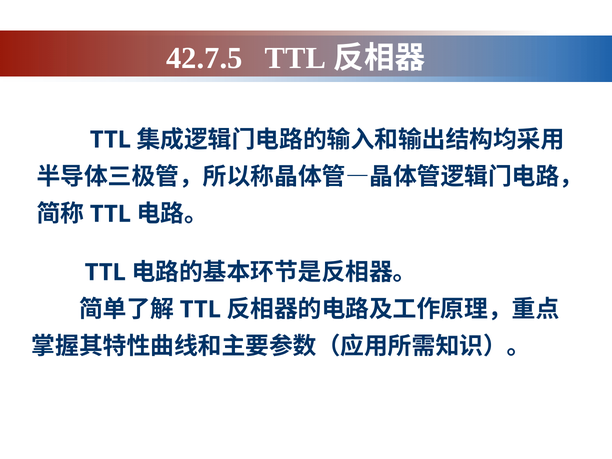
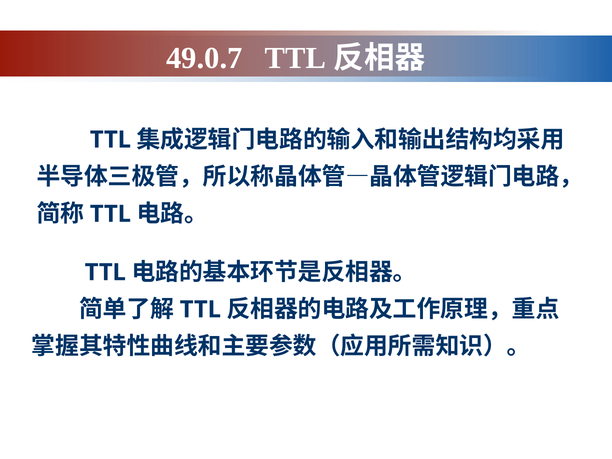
42.7.5: 42.7.5 -> 49.0.7 (204, 58)
